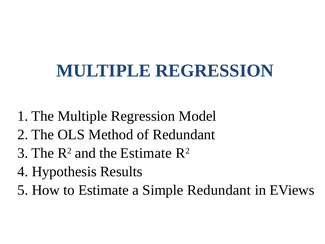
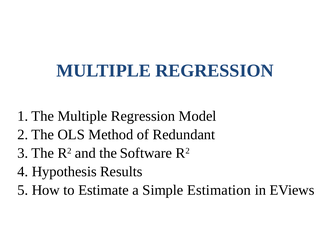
the Estimate: Estimate -> Software (146, 153)
Simple Redundant: Redundant -> Estimation (219, 190)
